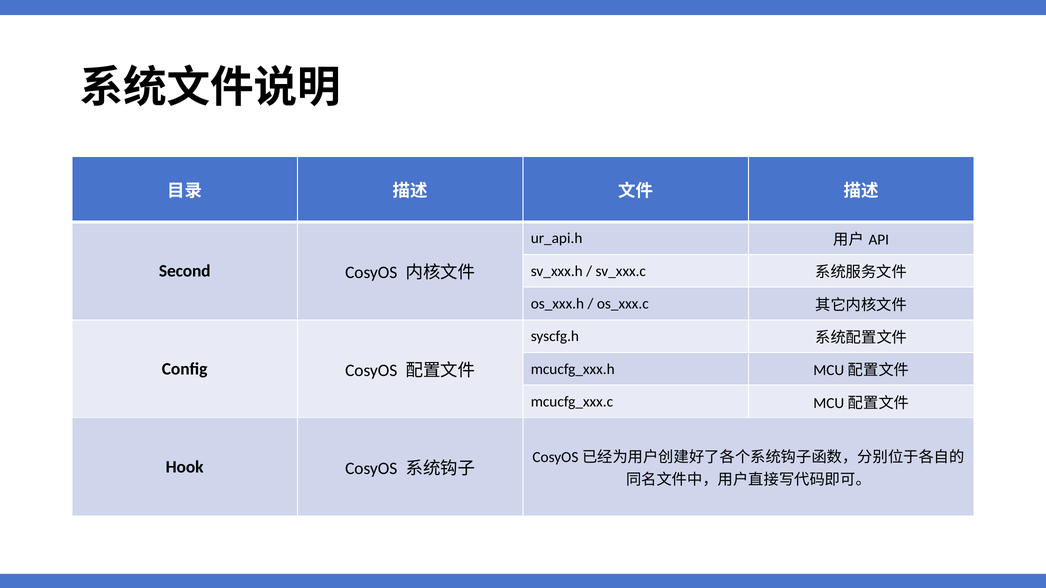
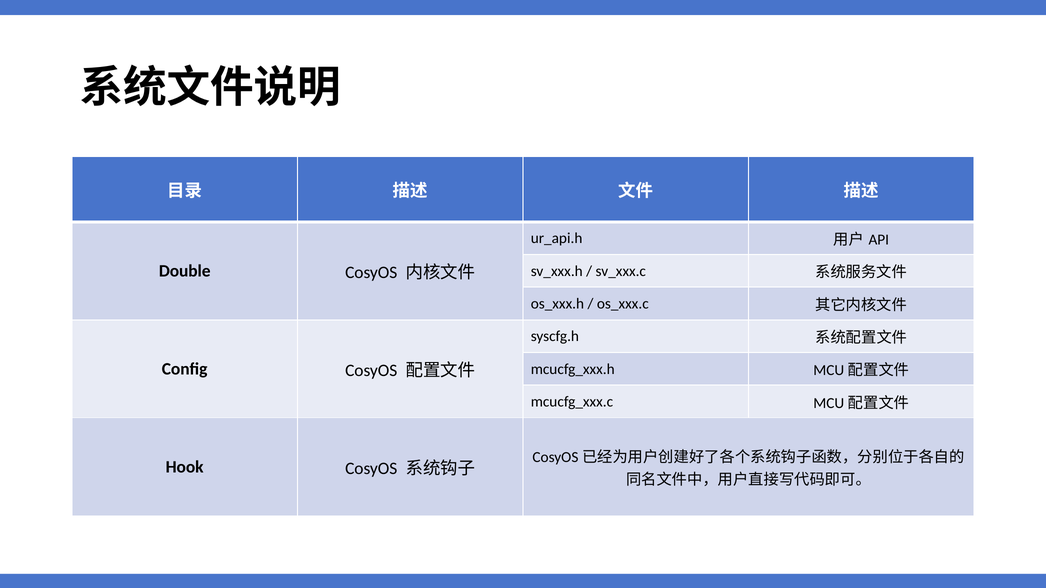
Second: Second -> Double (185, 271)
